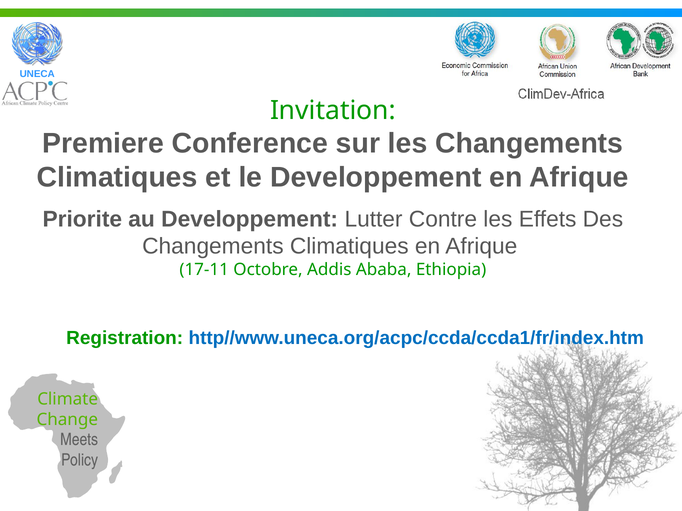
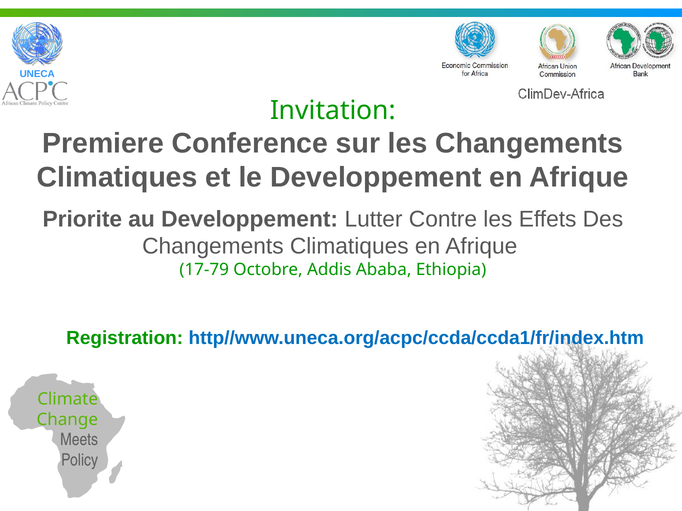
17-11: 17-11 -> 17-79 (204, 270)
